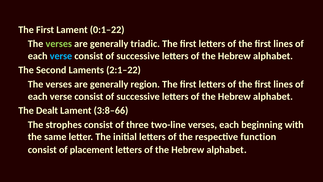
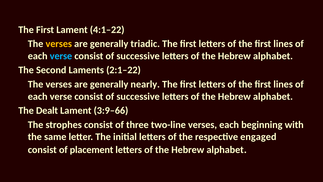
0:1–22: 0:1–22 -> 4:1–22 (107, 30)
verses colour: light green -> yellow (59, 44)
region: region -> nearly (145, 84)
3:8–66: 3:8–66 -> 3:9–66 (111, 110)
function: function -> engaged (258, 137)
